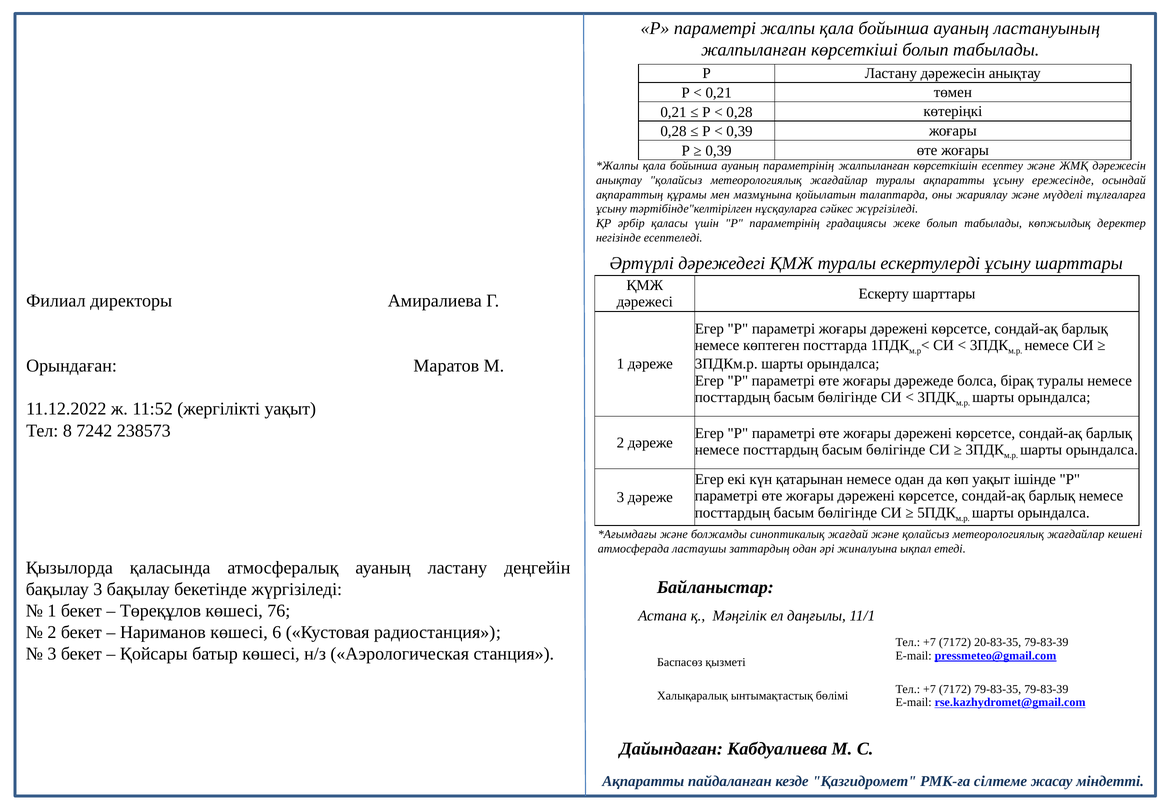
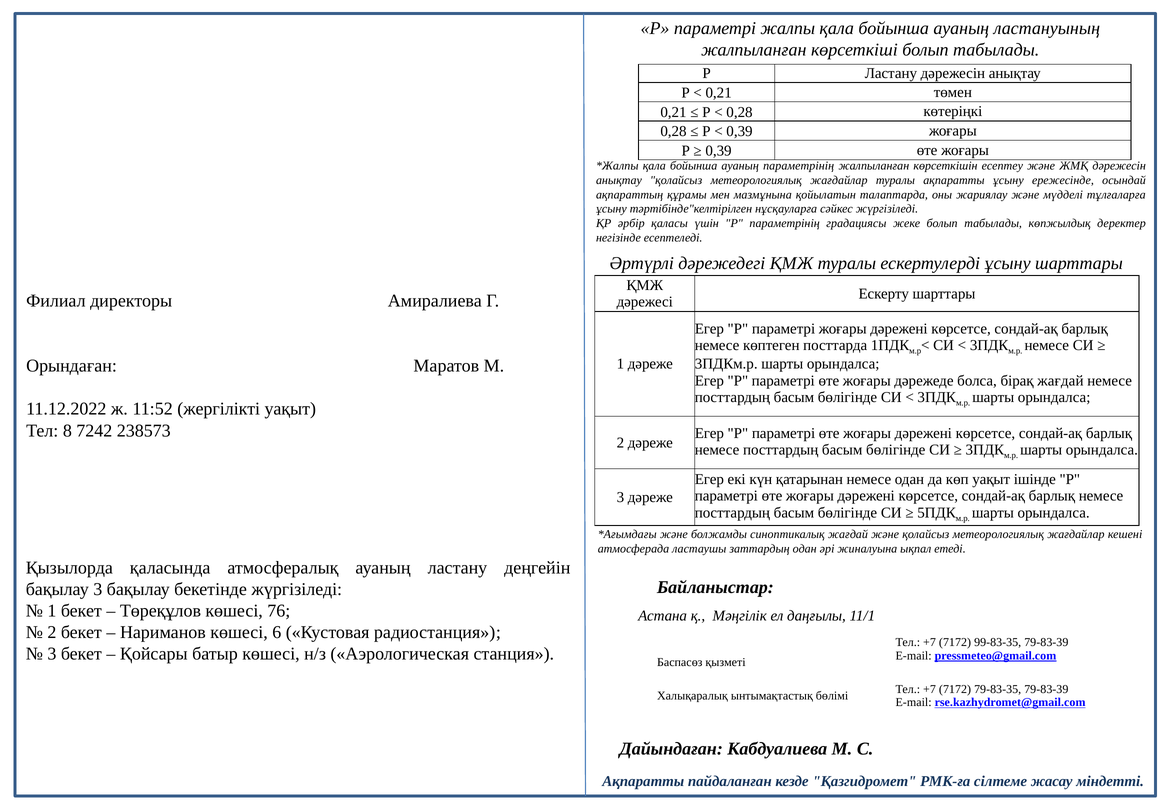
бірақ туралы: туралы -> жағдай (1060, 381)
20-83-35: 20-83-35 -> 99-83-35 (998, 643)
